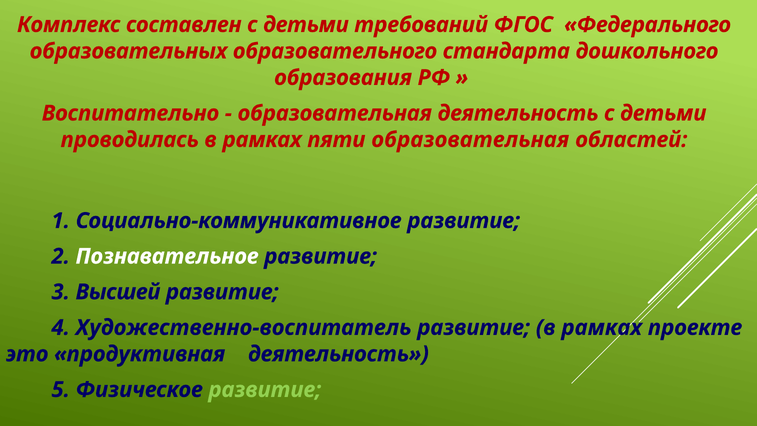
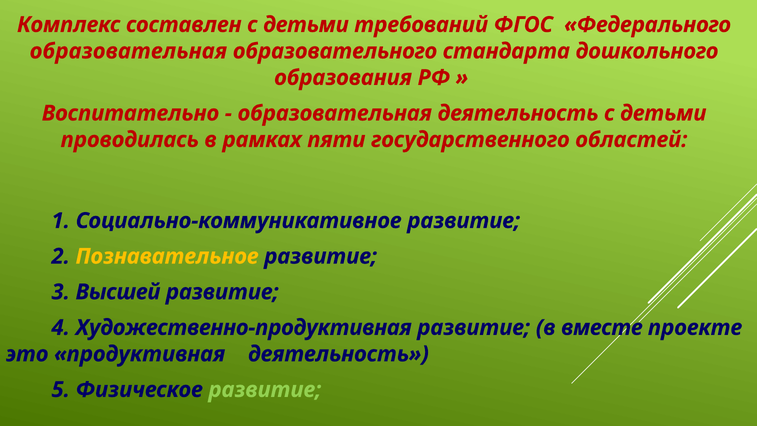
образовательных: образовательных -> образовательная (128, 51)
пяти образовательная: образовательная -> государственного (470, 140)
Познавательное colour: white -> yellow (167, 256)
Художественно-воспитатель: Художественно-воспитатель -> Художественно-продуктивная (244, 327)
развитие в рамках: рамках -> вместе (602, 327)
